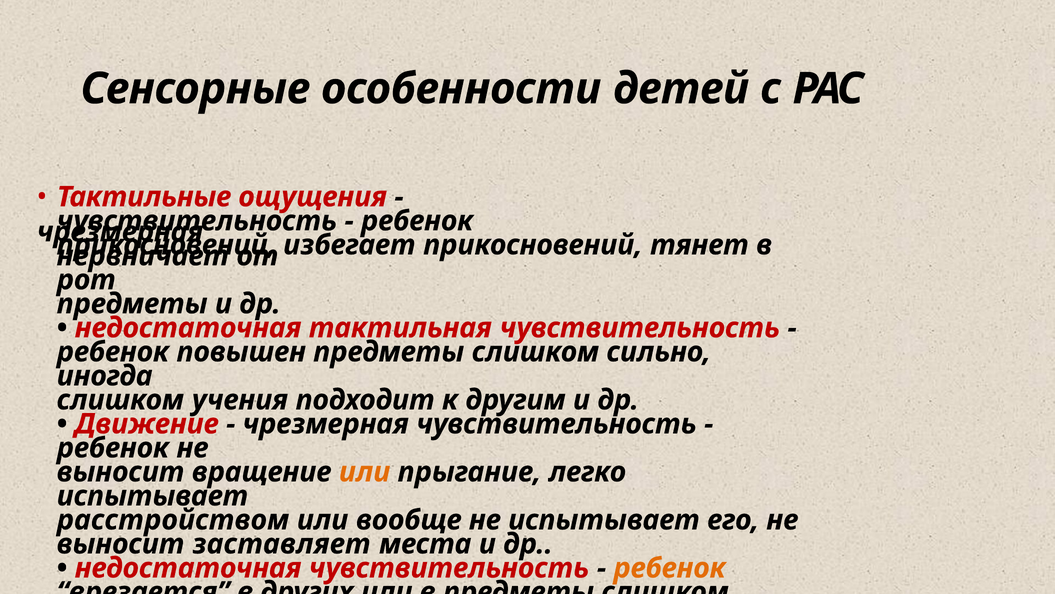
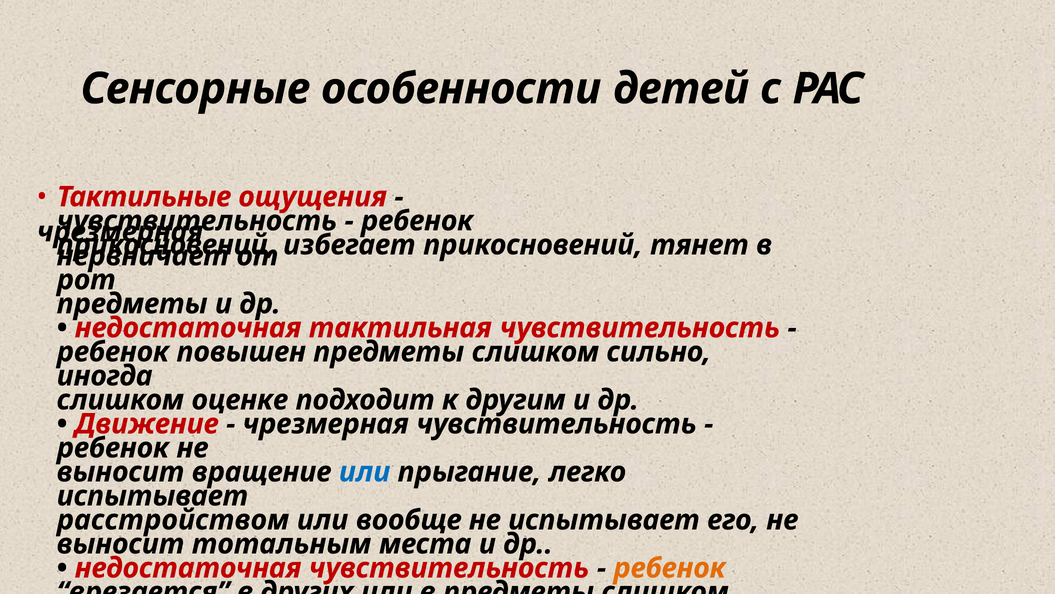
учения: учения -> оценке (240, 400)
или colour: orange -> blue (365, 472)
заставляет: заставляет -> тотальным (282, 544)
